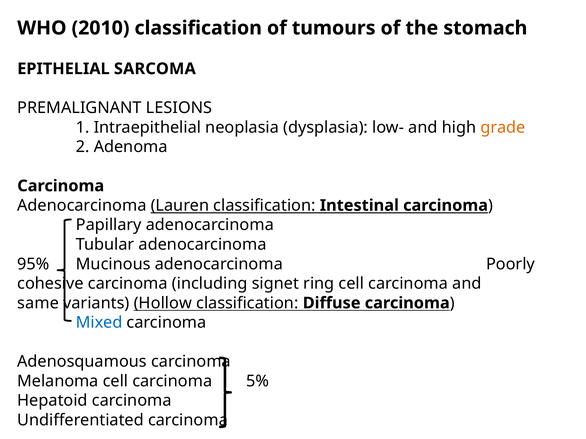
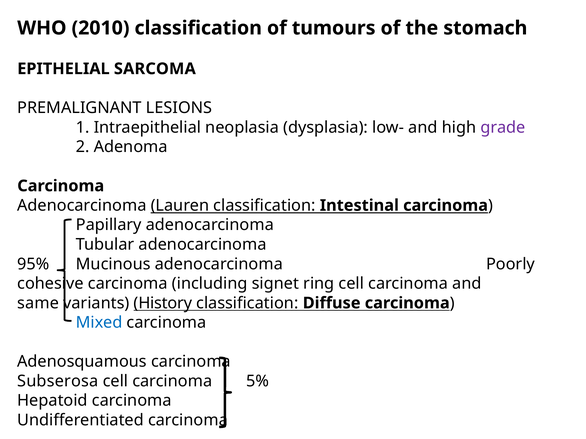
grade colour: orange -> purple (503, 127)
Hollow: Hollow -> History (163, 303)
Melanoma: Melanoma -> Subserosa (58, 382)
